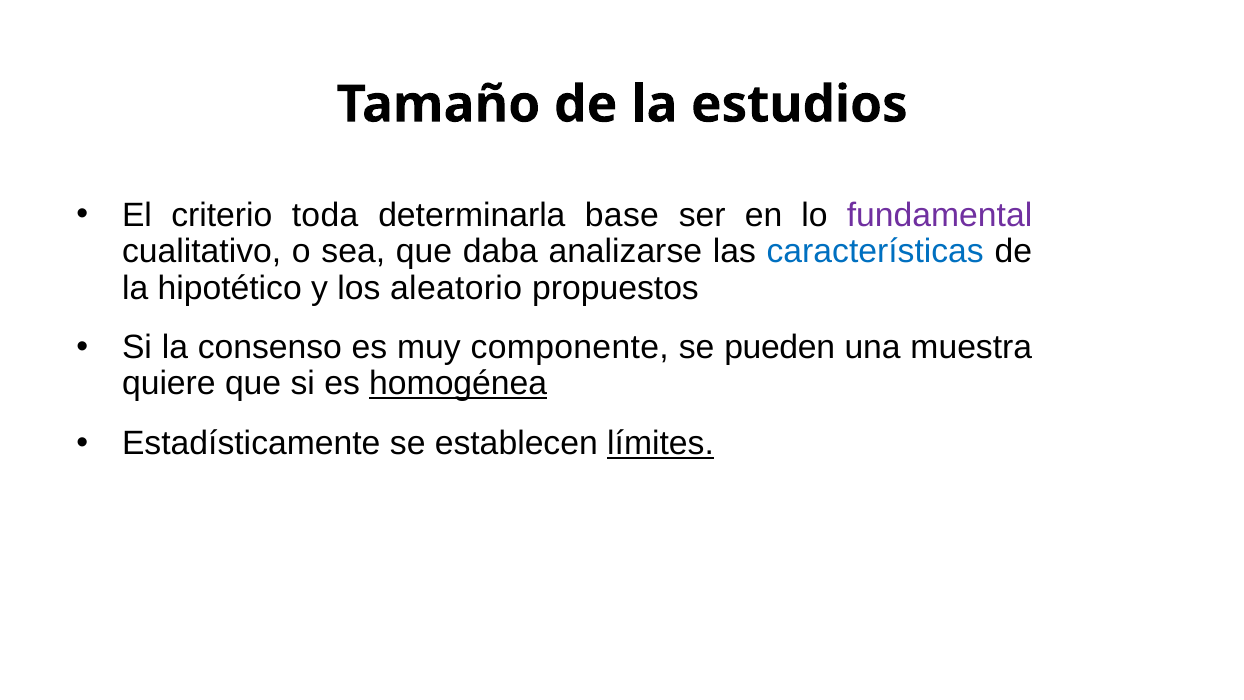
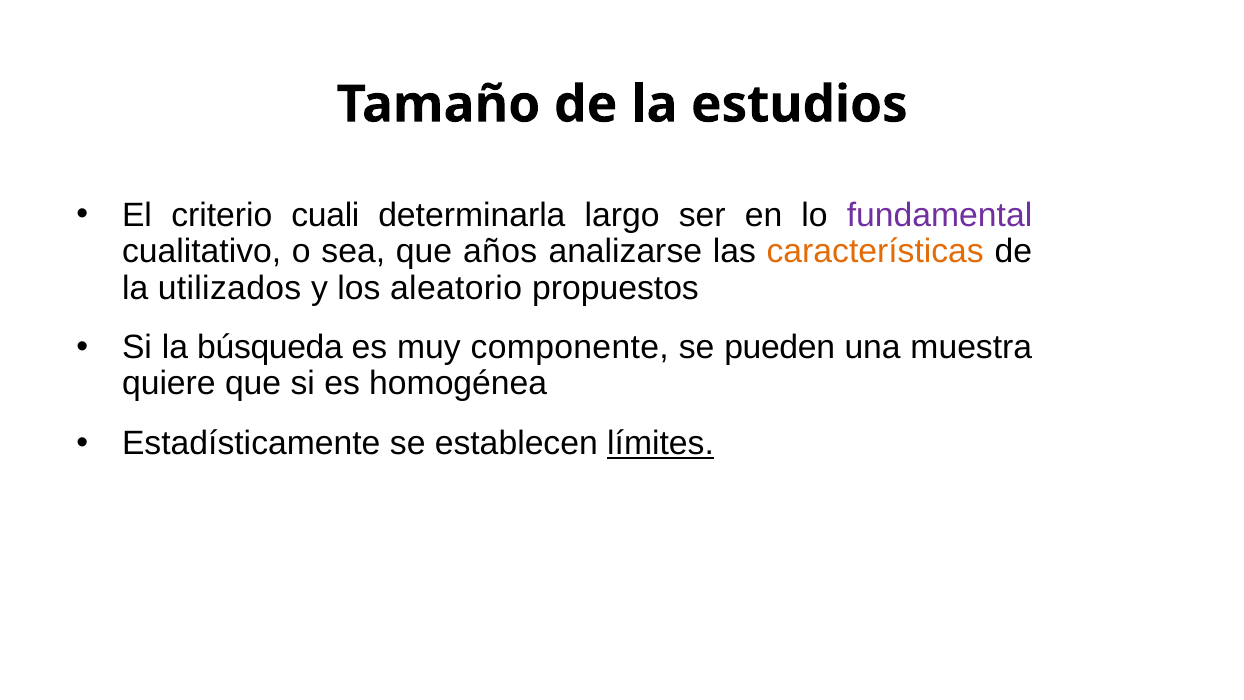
toda: toda -> cuali (325, 215)
base: base -> largo (622, 215)
daba: daba -> años (500, 251)
características colour: blue -> orange (875, 251)
hipotético: hipotético -> utilizados (230, 288)
consenso: consenso -> búsqueda (270, 347)
homogénea underline: present -> none (458, 384)
